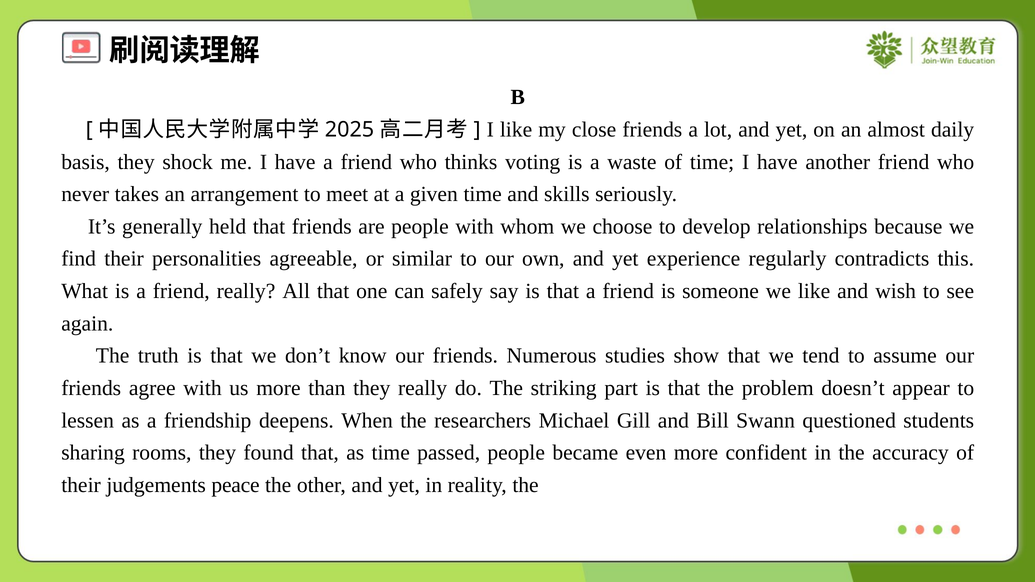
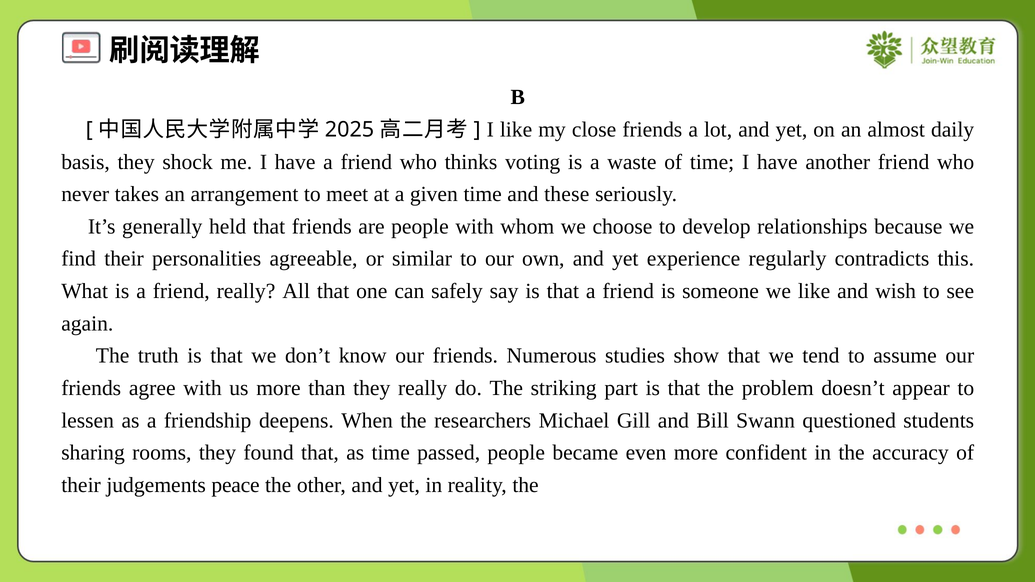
skills: skills -> these (567, 194)
